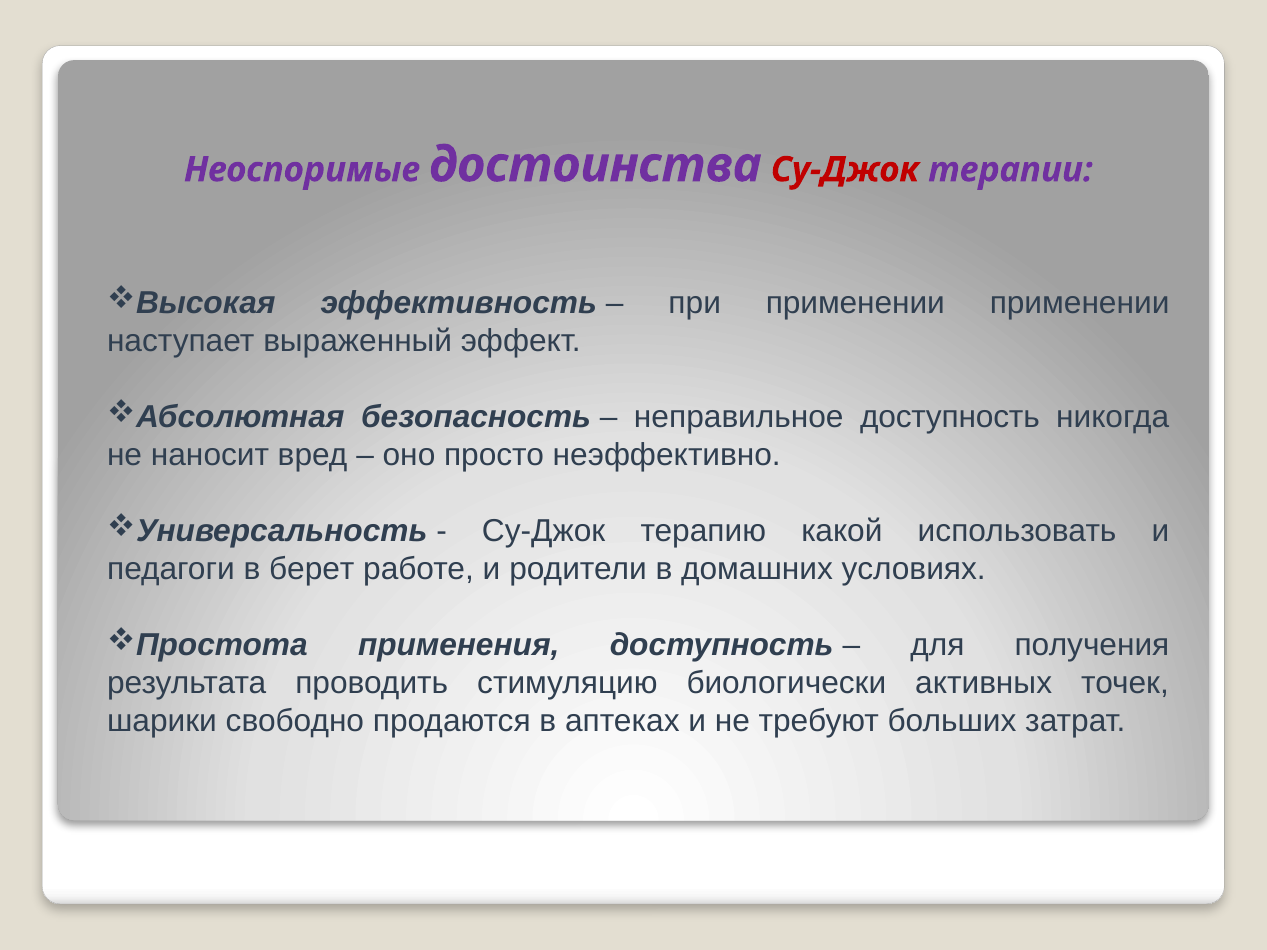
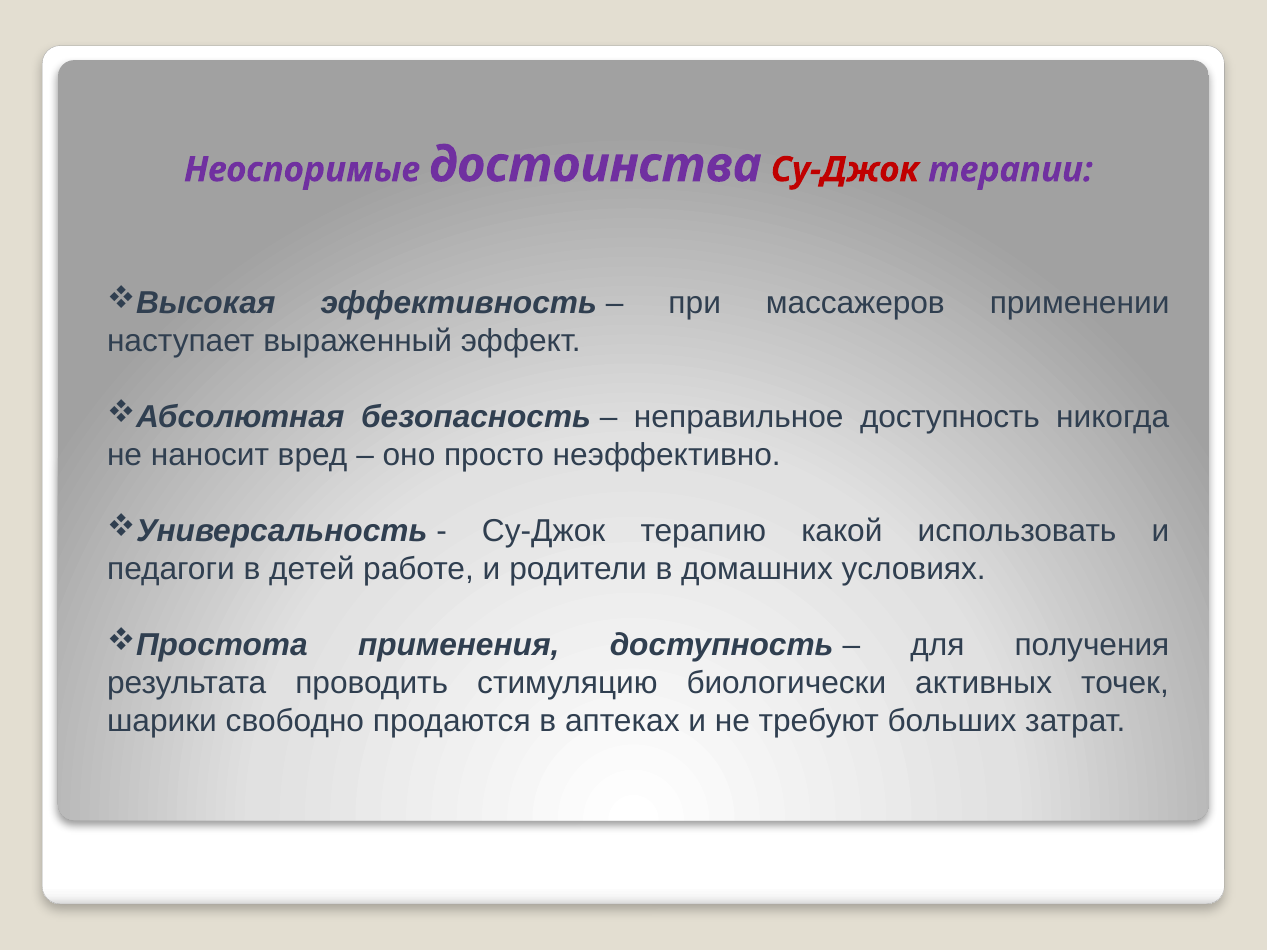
при применении: применении -> массажеров (855, 303)
берет: берет -> детей (312, 569)
